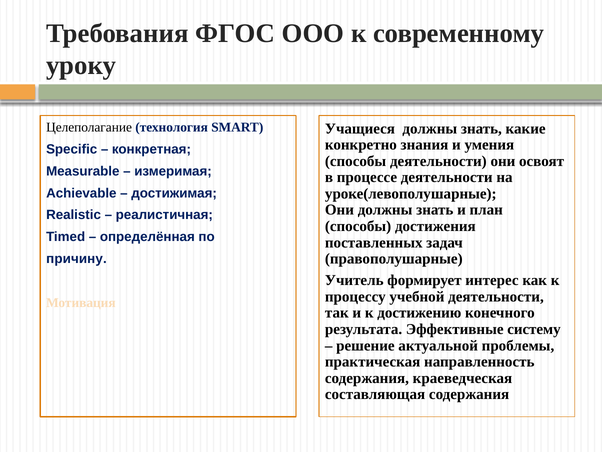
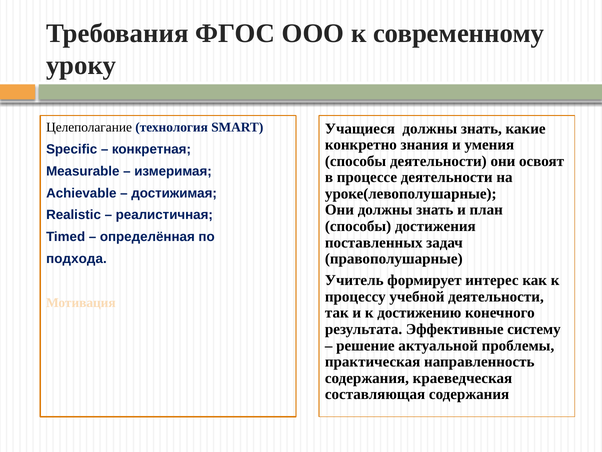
причину: причину -> подхода (76, 259)
